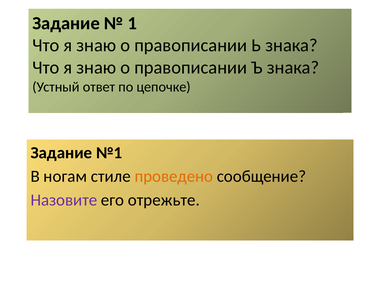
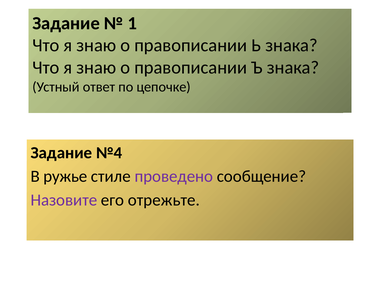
№1: №1 -> №4 (109, 153)
ногам: ногам -> ружье (65, 176)
проведено colour: orange -> purple (174, 176)
